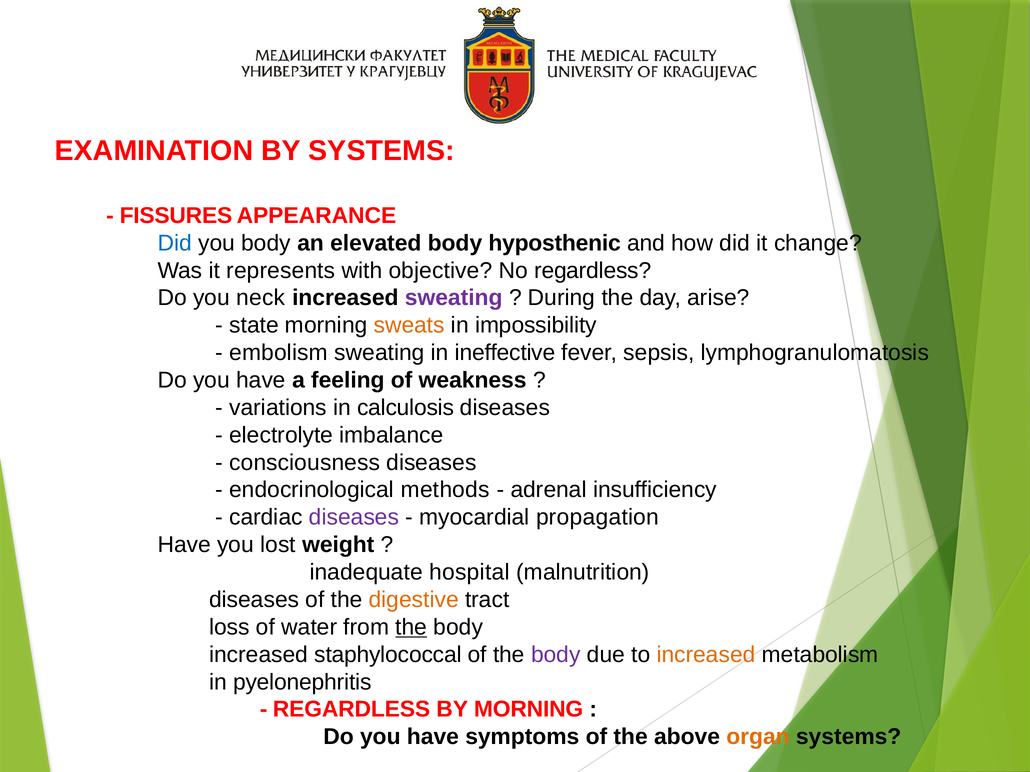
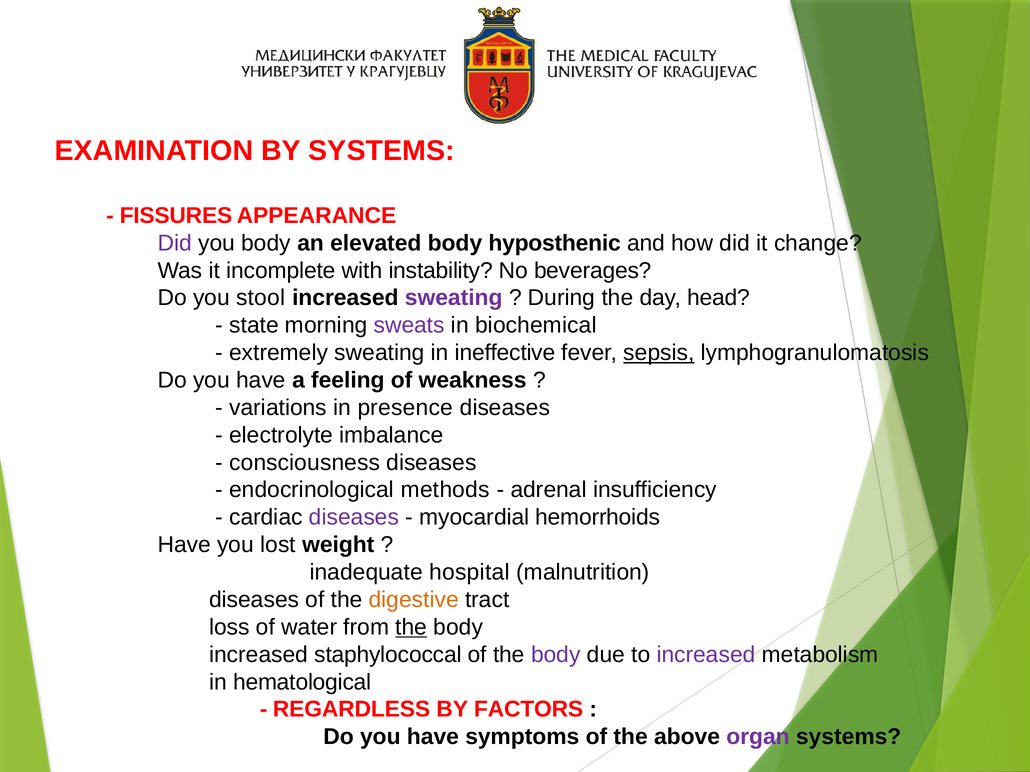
Did colour: blue -> purple (175, 243)
represents: represents -> incomplete (281, 271)
objective: objective -> instability (441, 271)
No regardless: regardless -> beverages (593, 271)
neck: neck -> stool (261, 298)
arise: arise -> head (718, 298)
sweats colour: orange -> purple (409, 326)
impossibility: impossibility -> biochemical (536, 326)
embolism: embolism -> extremely (279, 353)
sepsis underline: none -> present (659, 353)
calculosis: calculosis -> presence (405, 408)
propagation: propagation -> hemorrhoids (598, 518)
increased colour: orange -> purple (706, 655)
pyelonephritis: pyelonephritis -> hematological (302, 682)
BY MORNING: MORNING -> FACTORS (529, 710)
organ colour: orange -> purple (758, 737)
